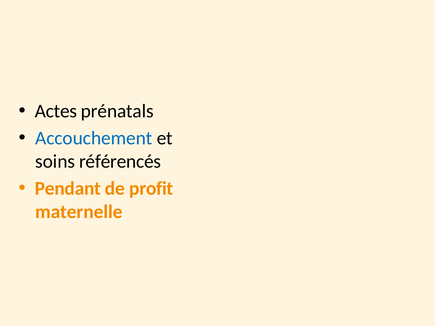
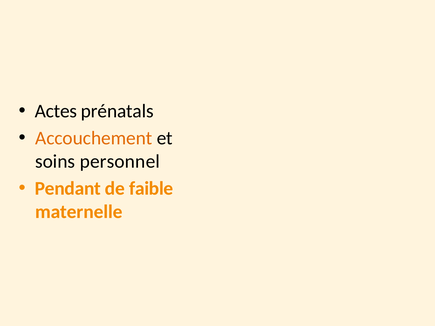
Accouchement colour: blue -> orange (94, 138)
référencés: référencés -> personnel (120, 162)
profit: profit -> faible (151, 189)
